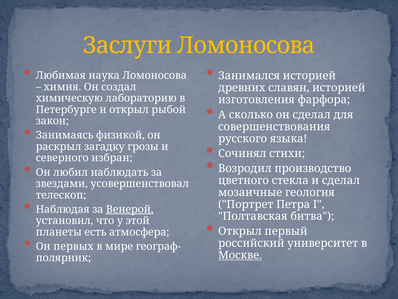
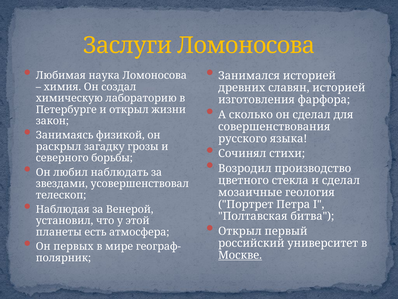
рыбой: рыбой -> жизни (169, 109)
избран: избран -> борьбы (112, 158)
Венерой underline: present -> none (130, 209)
